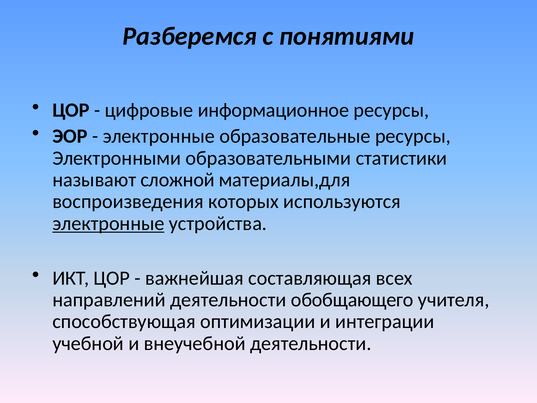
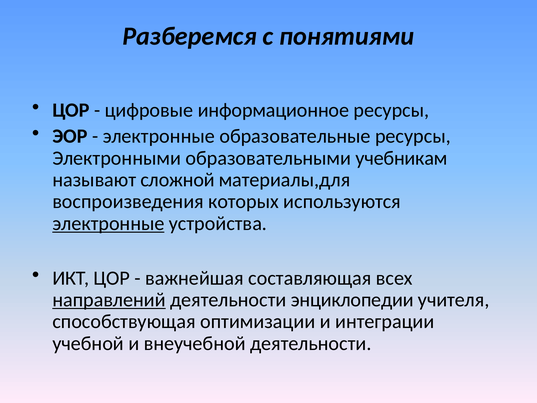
статистики: статистики -> учебникам (402, 158)
направлений underline: none -> present (109, 300)
обобщающего: обобщающего -> энциклопедии (352, 300)
